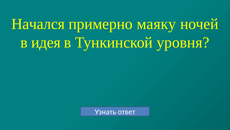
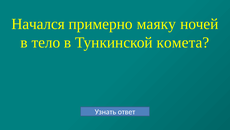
идея: идея -> тело (46, 42)
уровня: уровня -> комета (183, 42)
